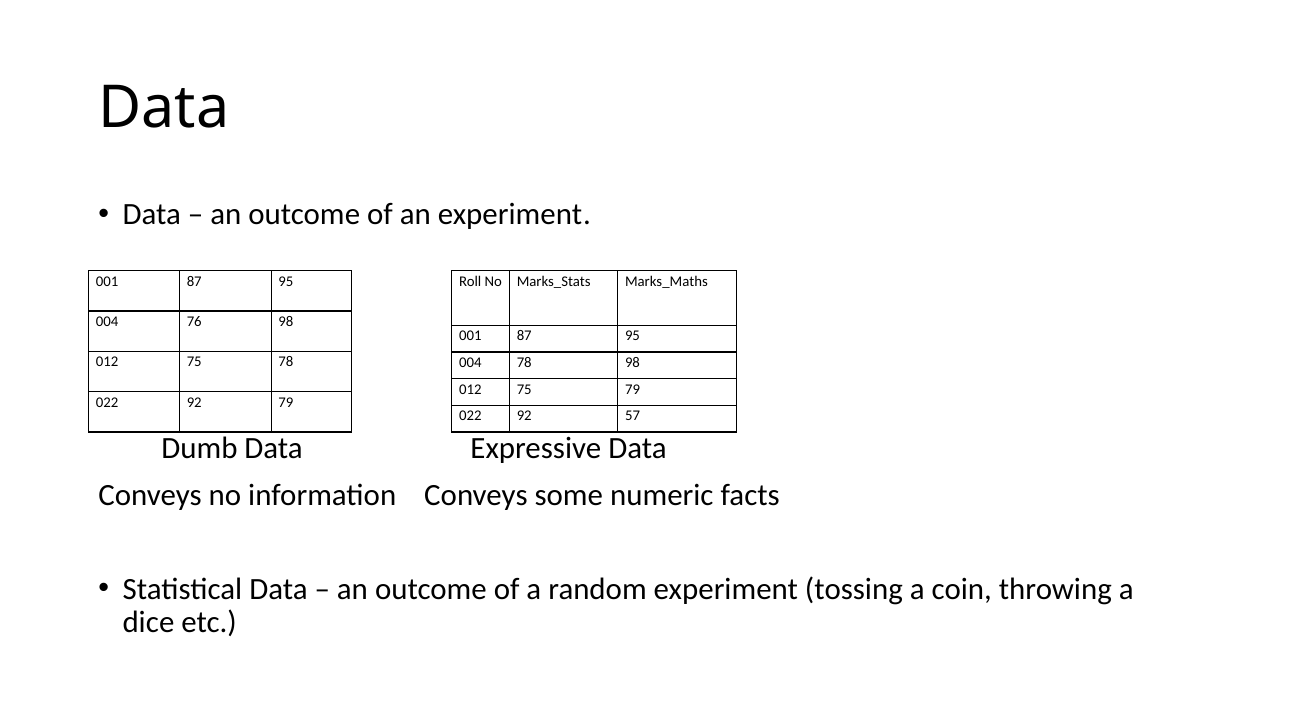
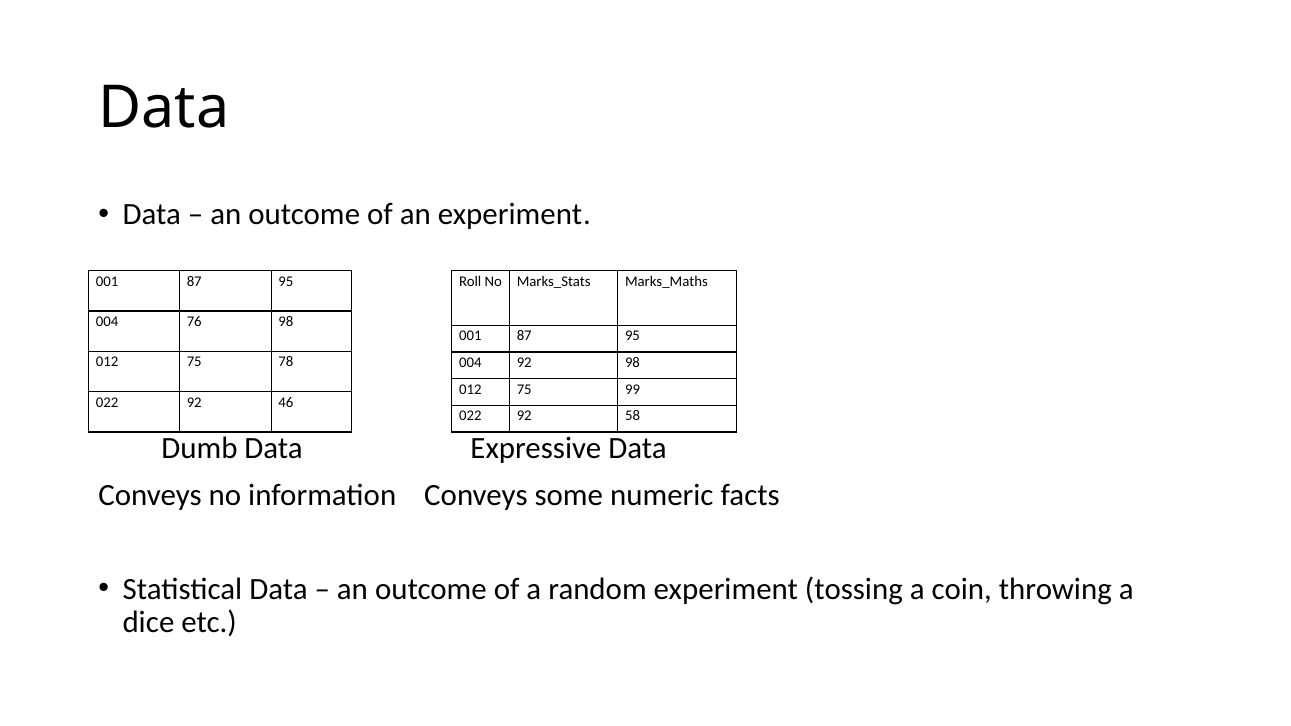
004 78: 78 -> 92 (524, 363)
75 79: 79 -> 99 (633, 389)
92 79: 79 -> 46 (286, 402)
57: 57 -> 58 (633, 416)
